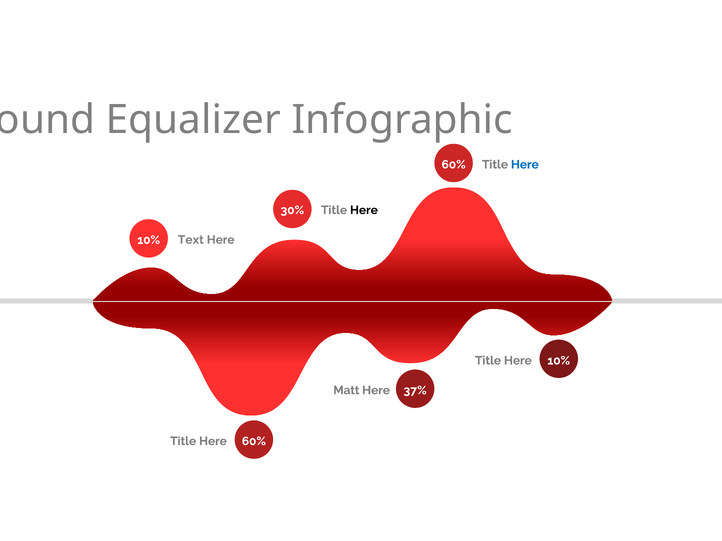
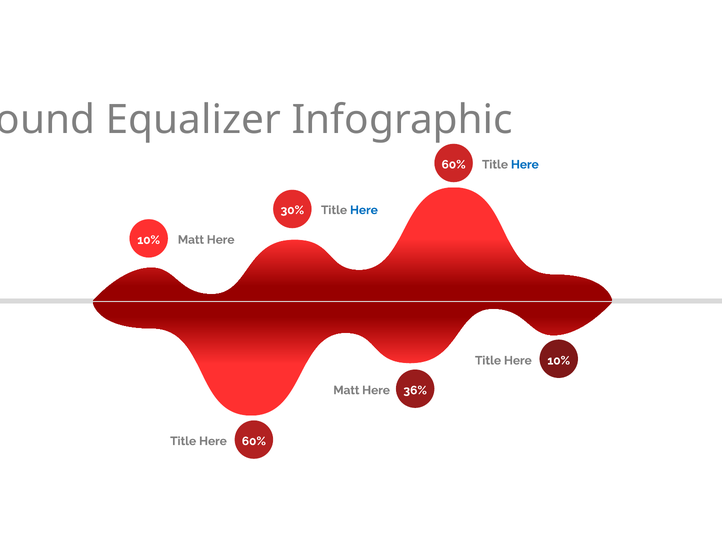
Here colour: black -> blue (364, 210)
Text: Text -> Matt (191, 240)
37%: 37% -> 36% (415, 391)
